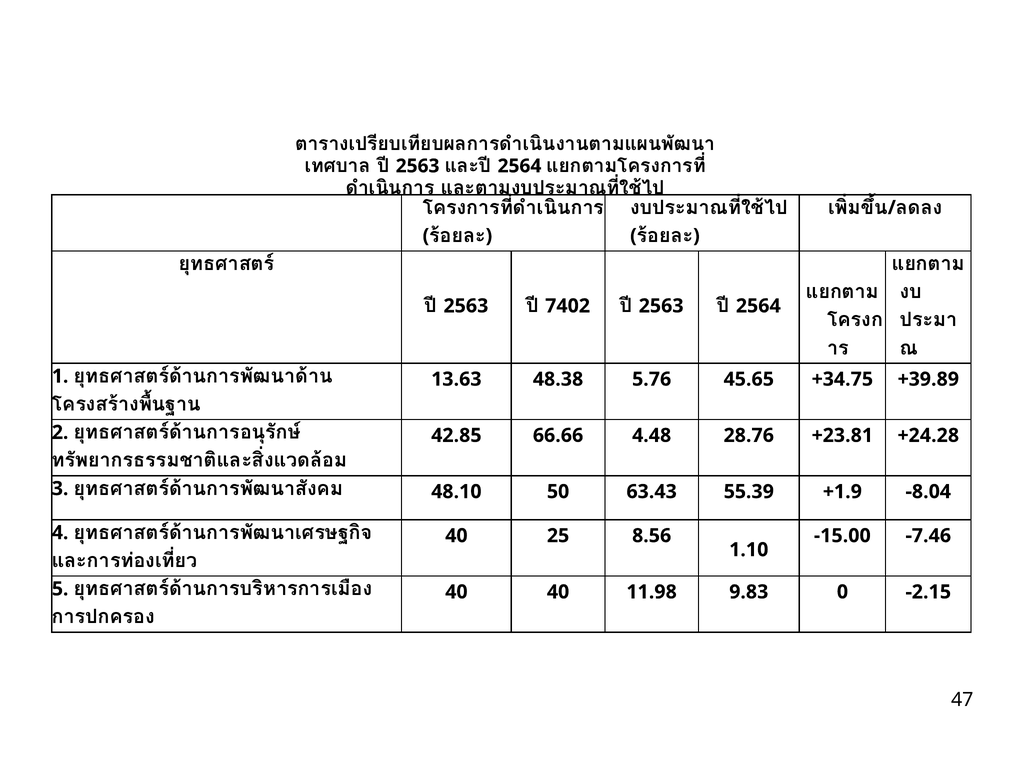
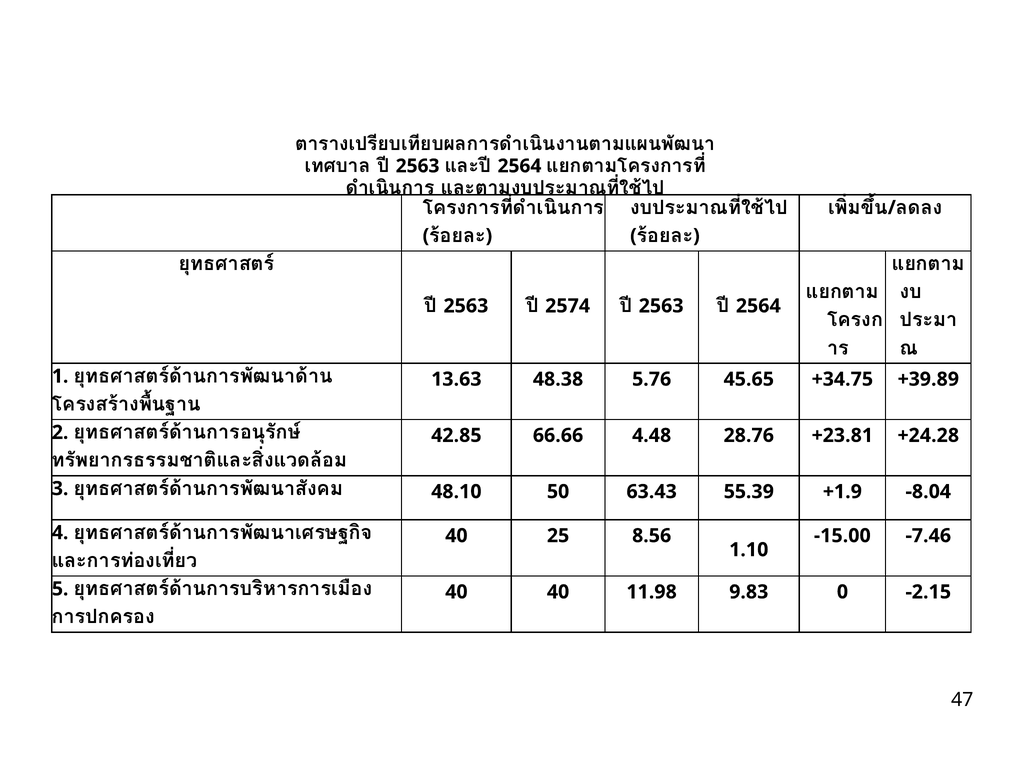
7402: 7402 -> 2574 (568, 306)
